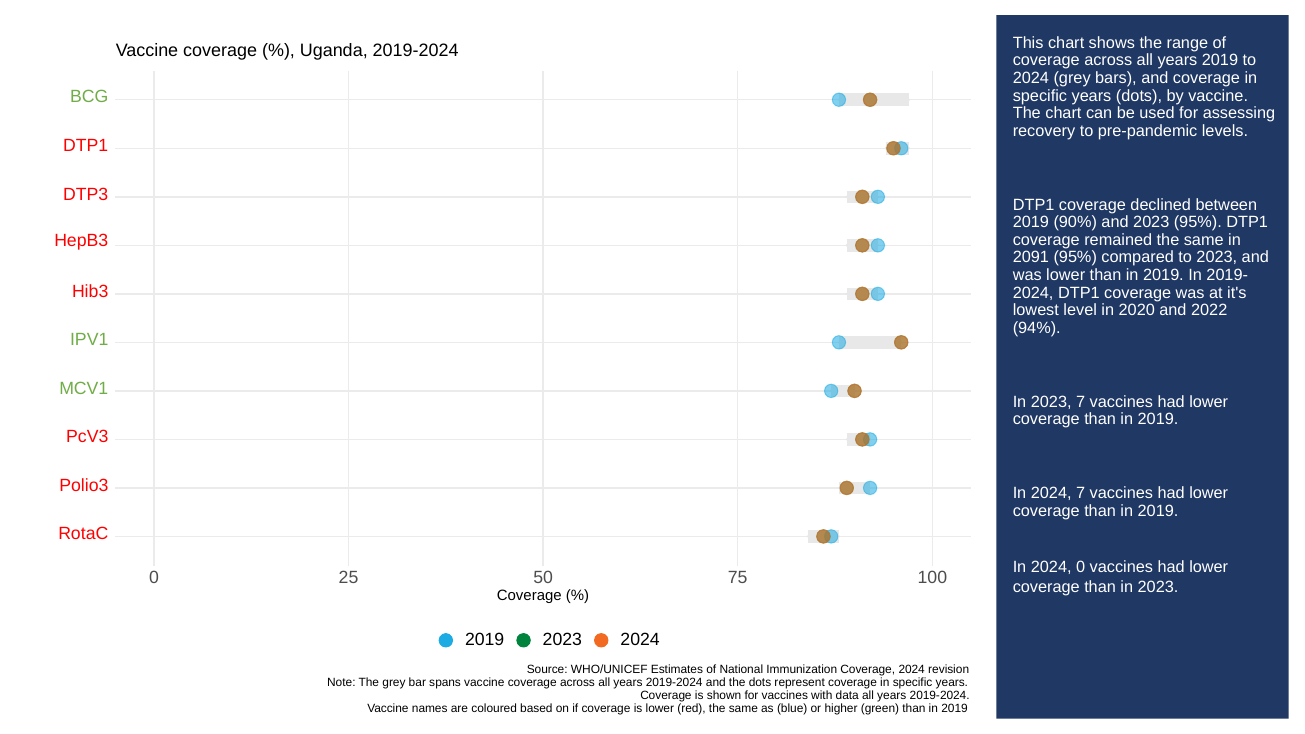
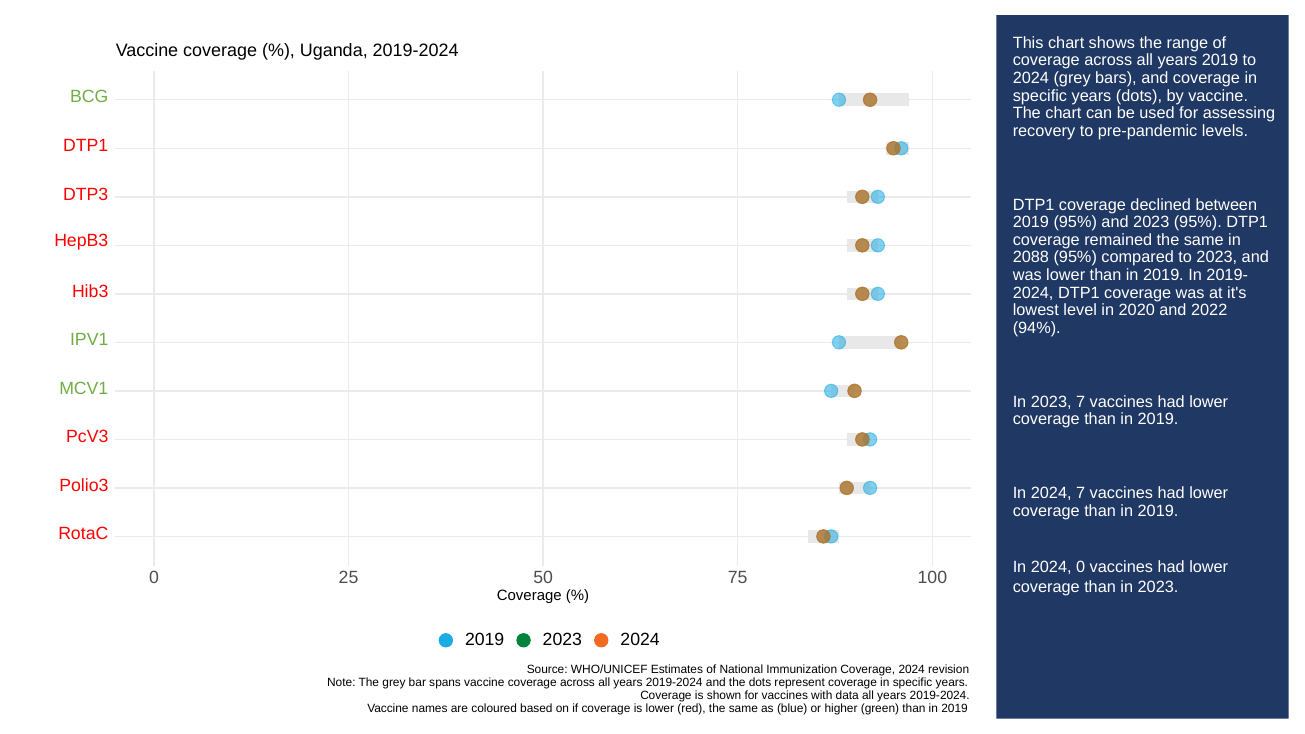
2019 90%: 90% -> 95% (1075, 222)
2091: 2091 -> 2088 (1031, 258)
